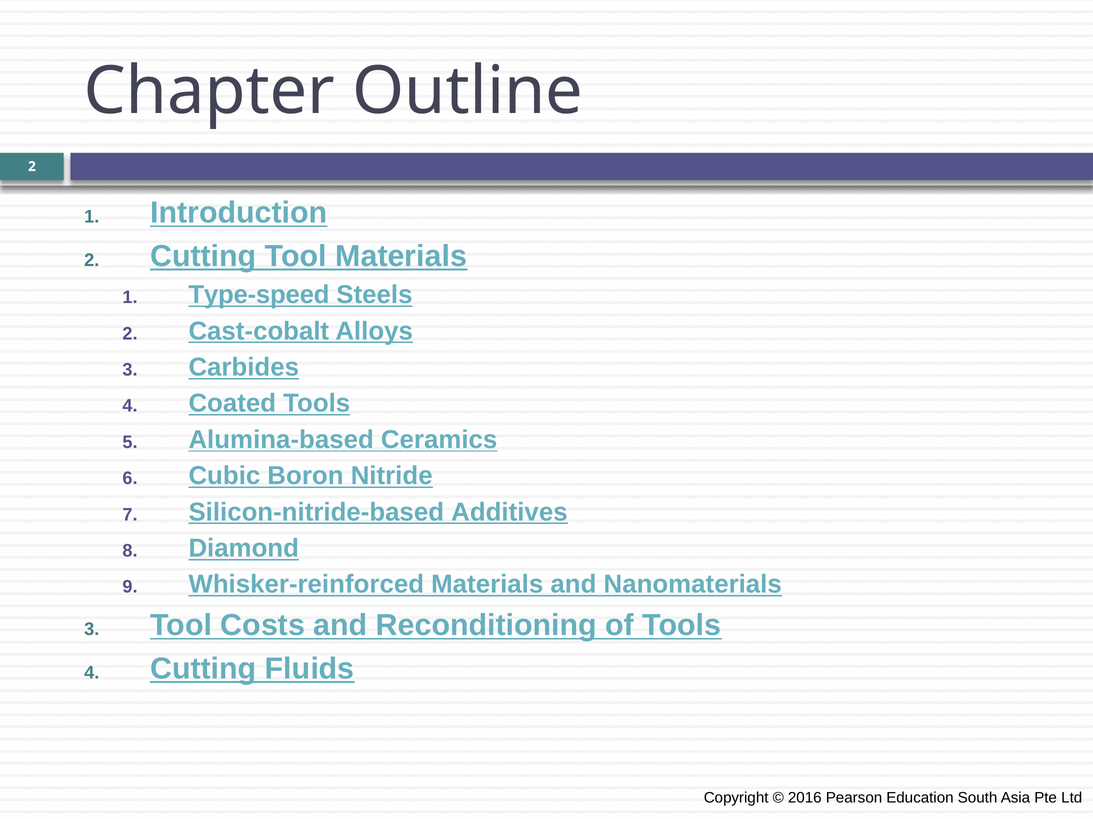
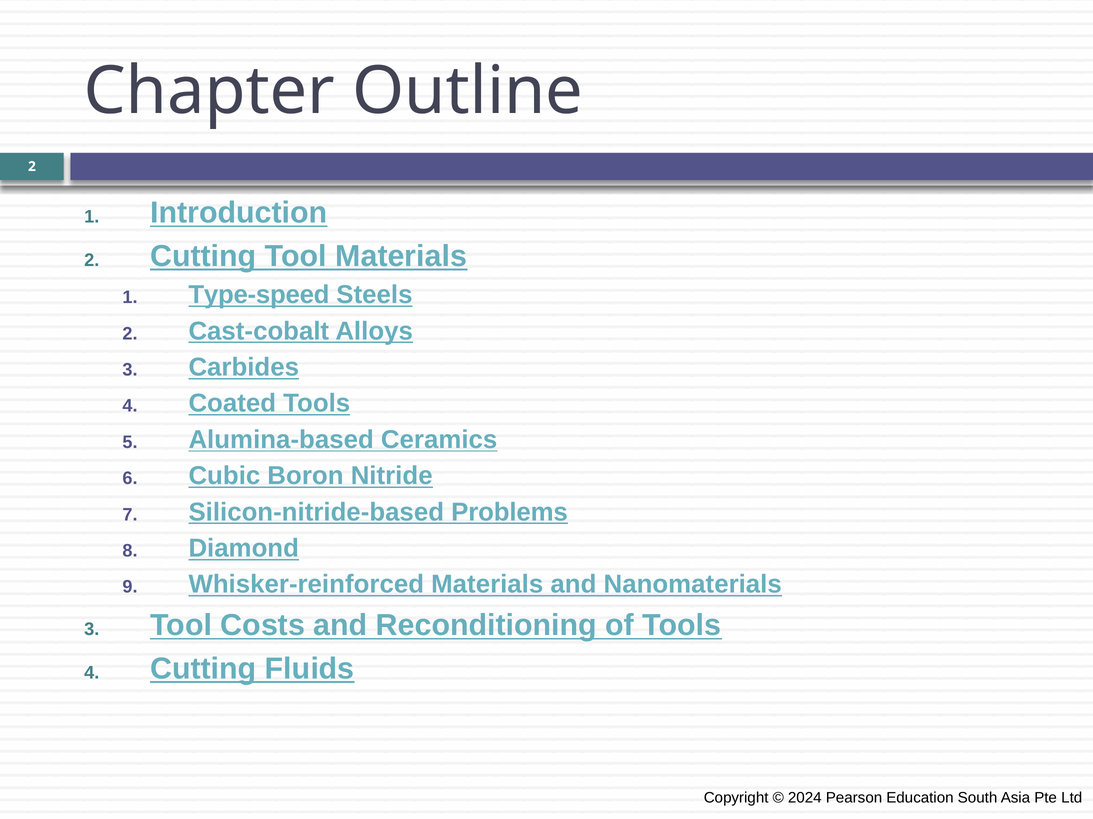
Additives: Additives -> Problems (510, 512)
2016: 2016 -> 2024 (805, 798)
